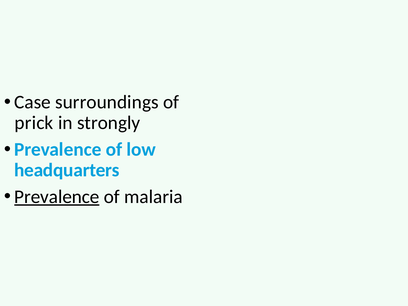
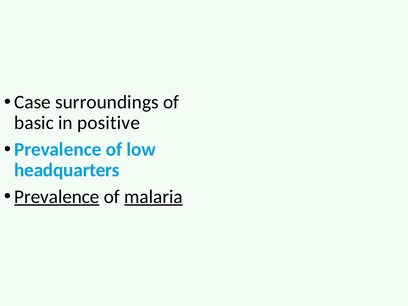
prick: prick -> basic (34, 123)
strongly: strongly -> positive (109, 123)
malaria underline: none -> present (153, 197)
